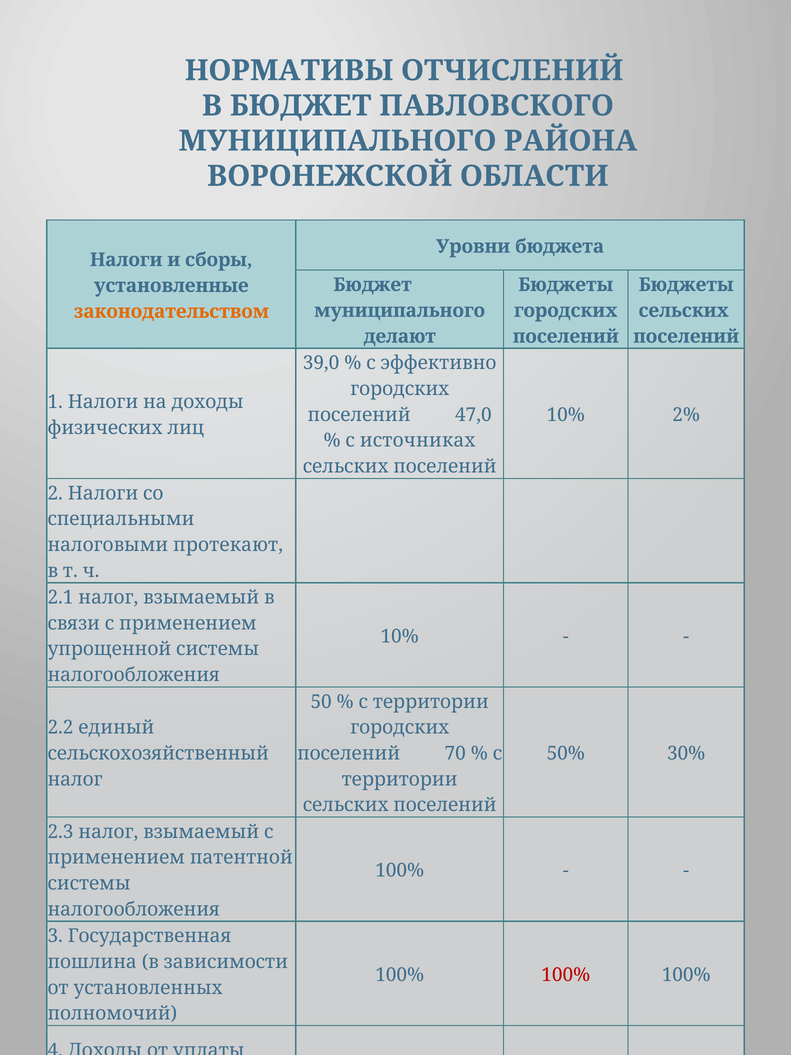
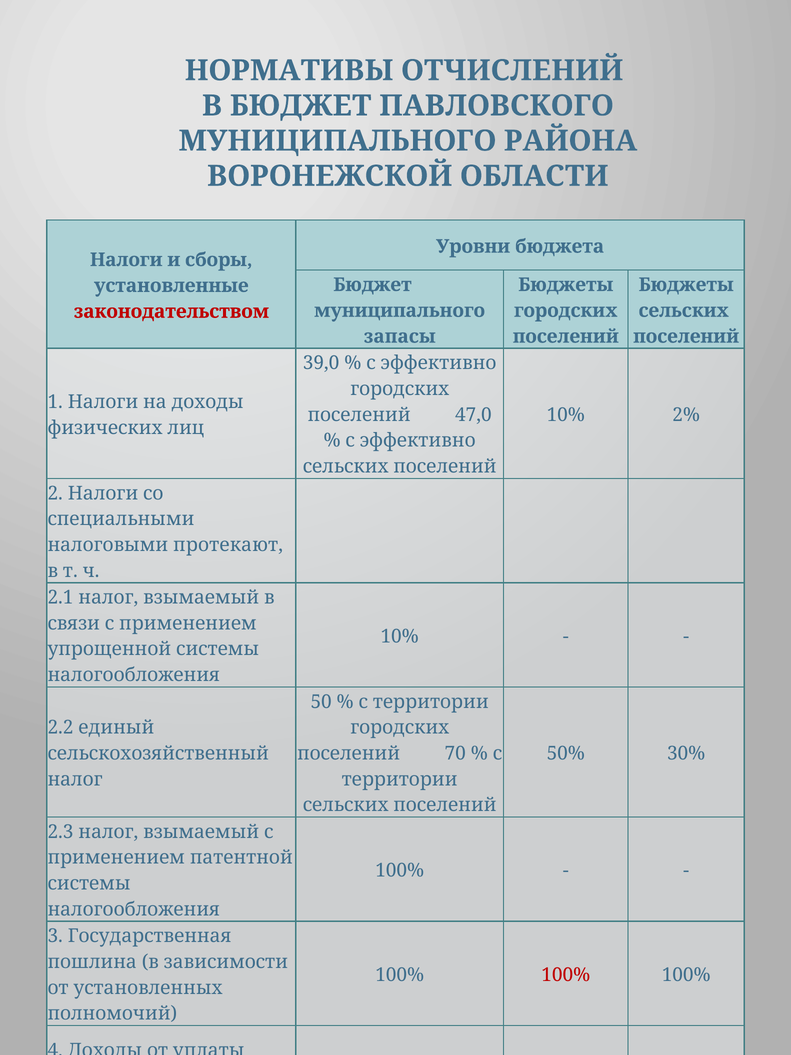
законодательством colour: orange -> red (171, 311)
делают: делают -> запасы (400, 336)
источниках: источниках -> эффективно (418, 441)
